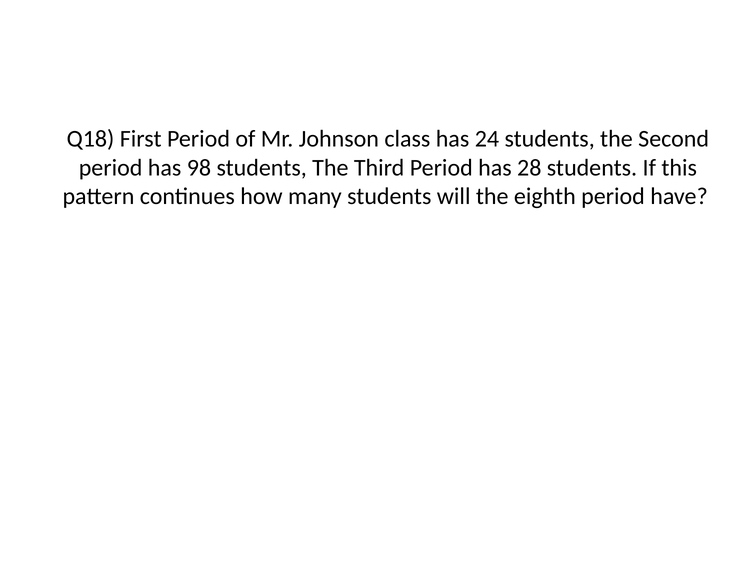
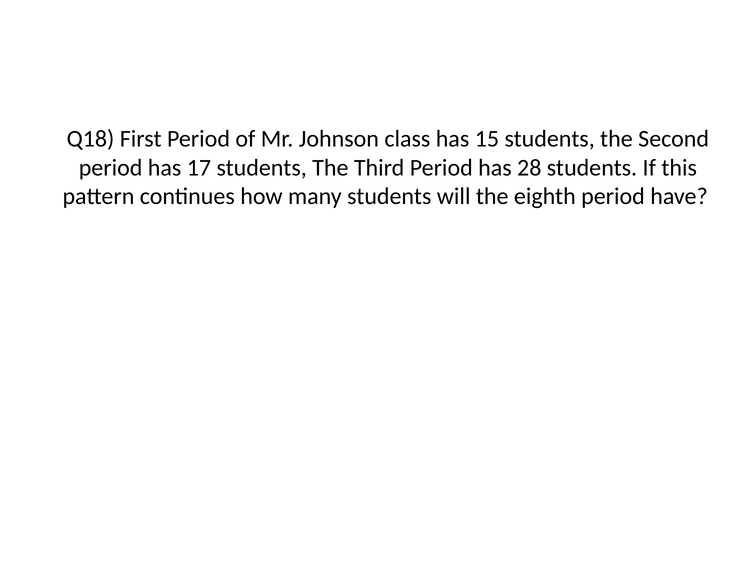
24: 24 -> 15 (487, 139)
98: 98 -> 17 (199, 168)
